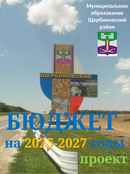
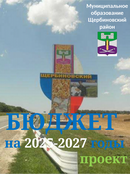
2025-2027 colour: yellow -> white (56, 143)
